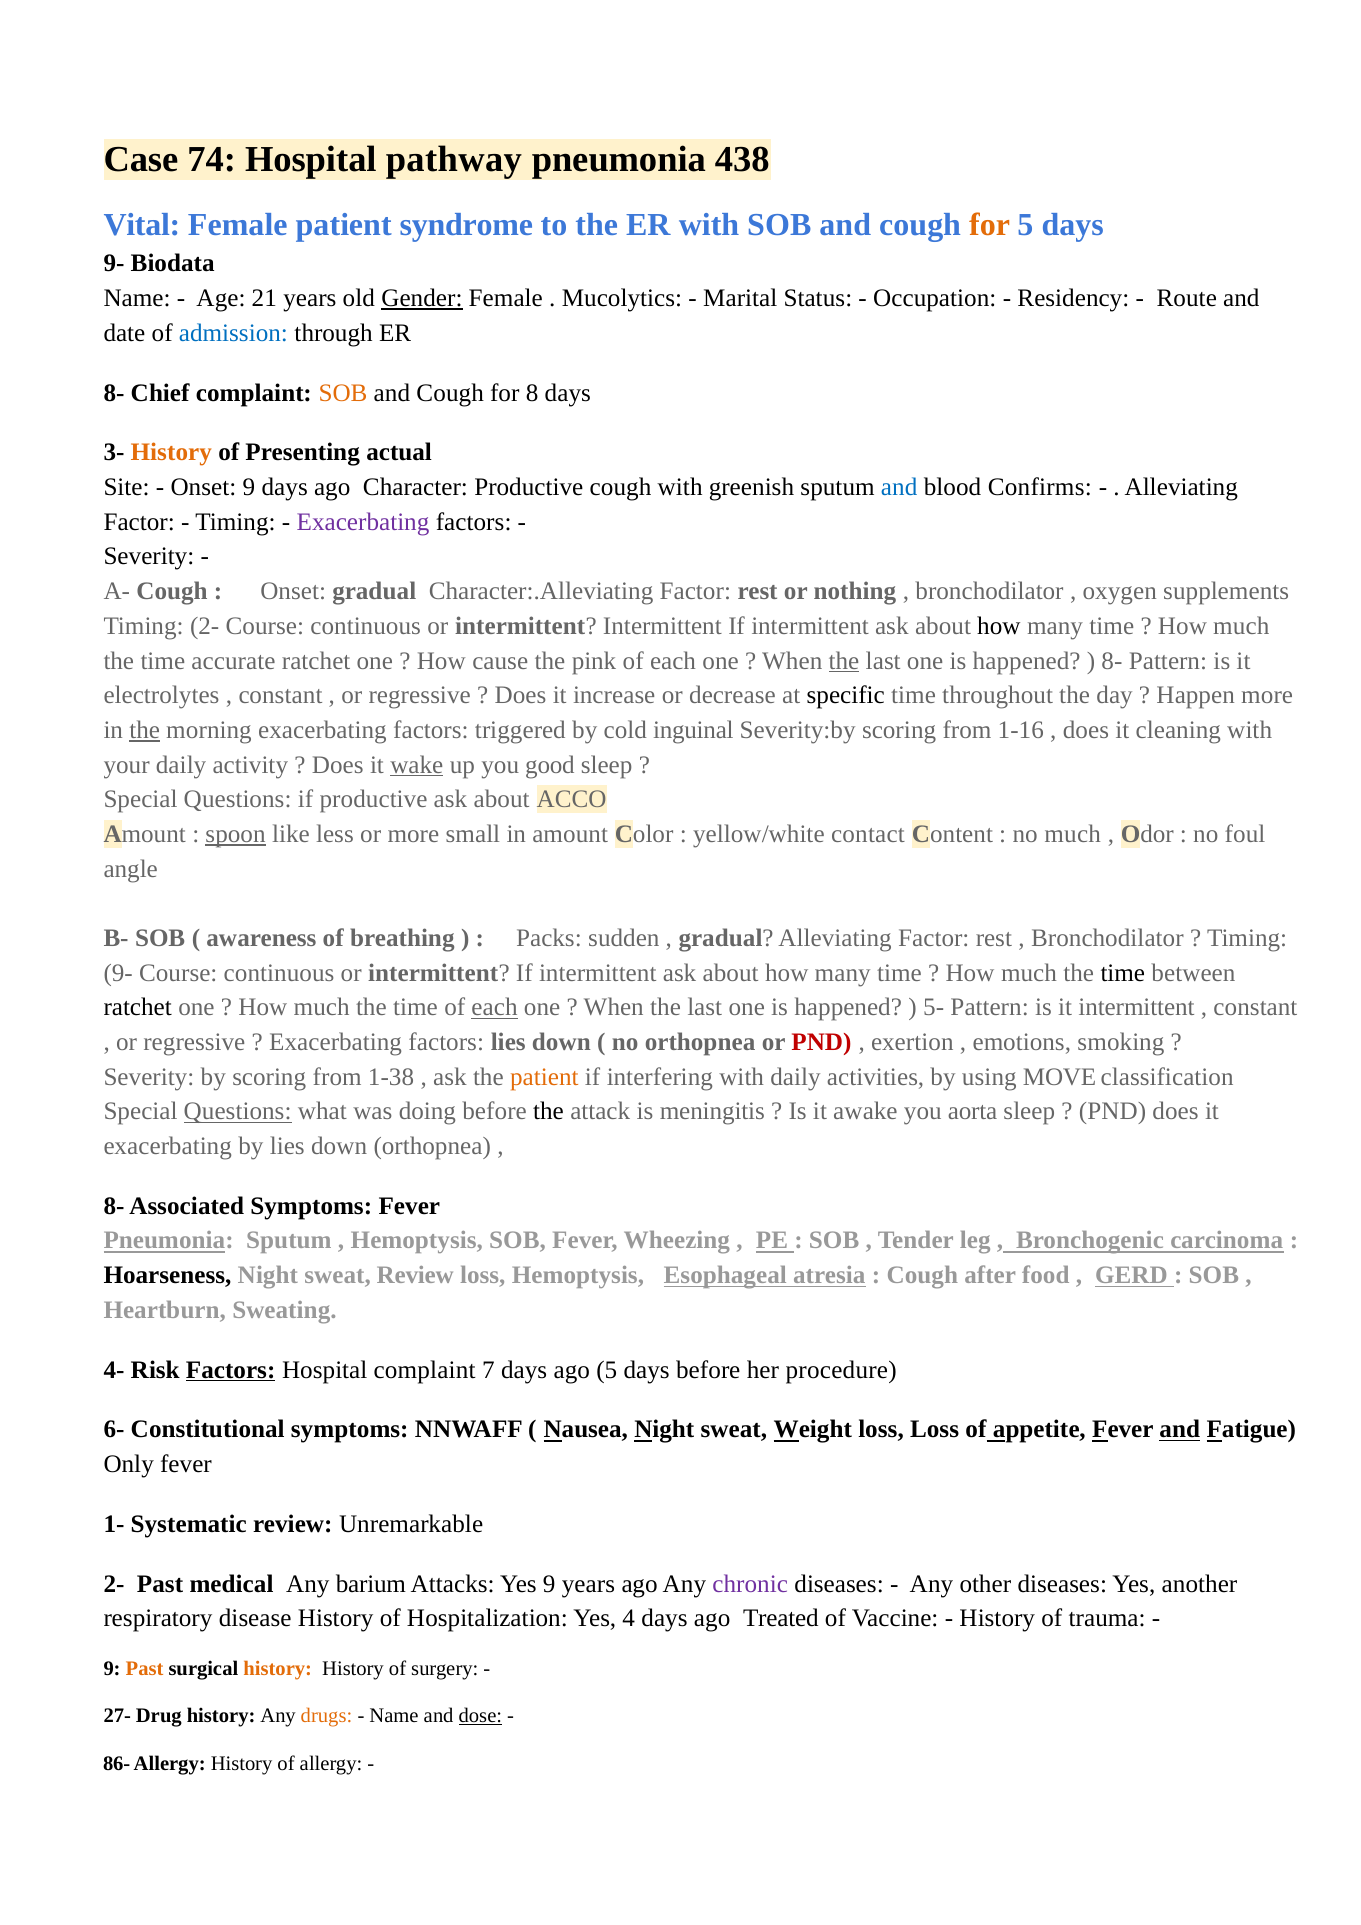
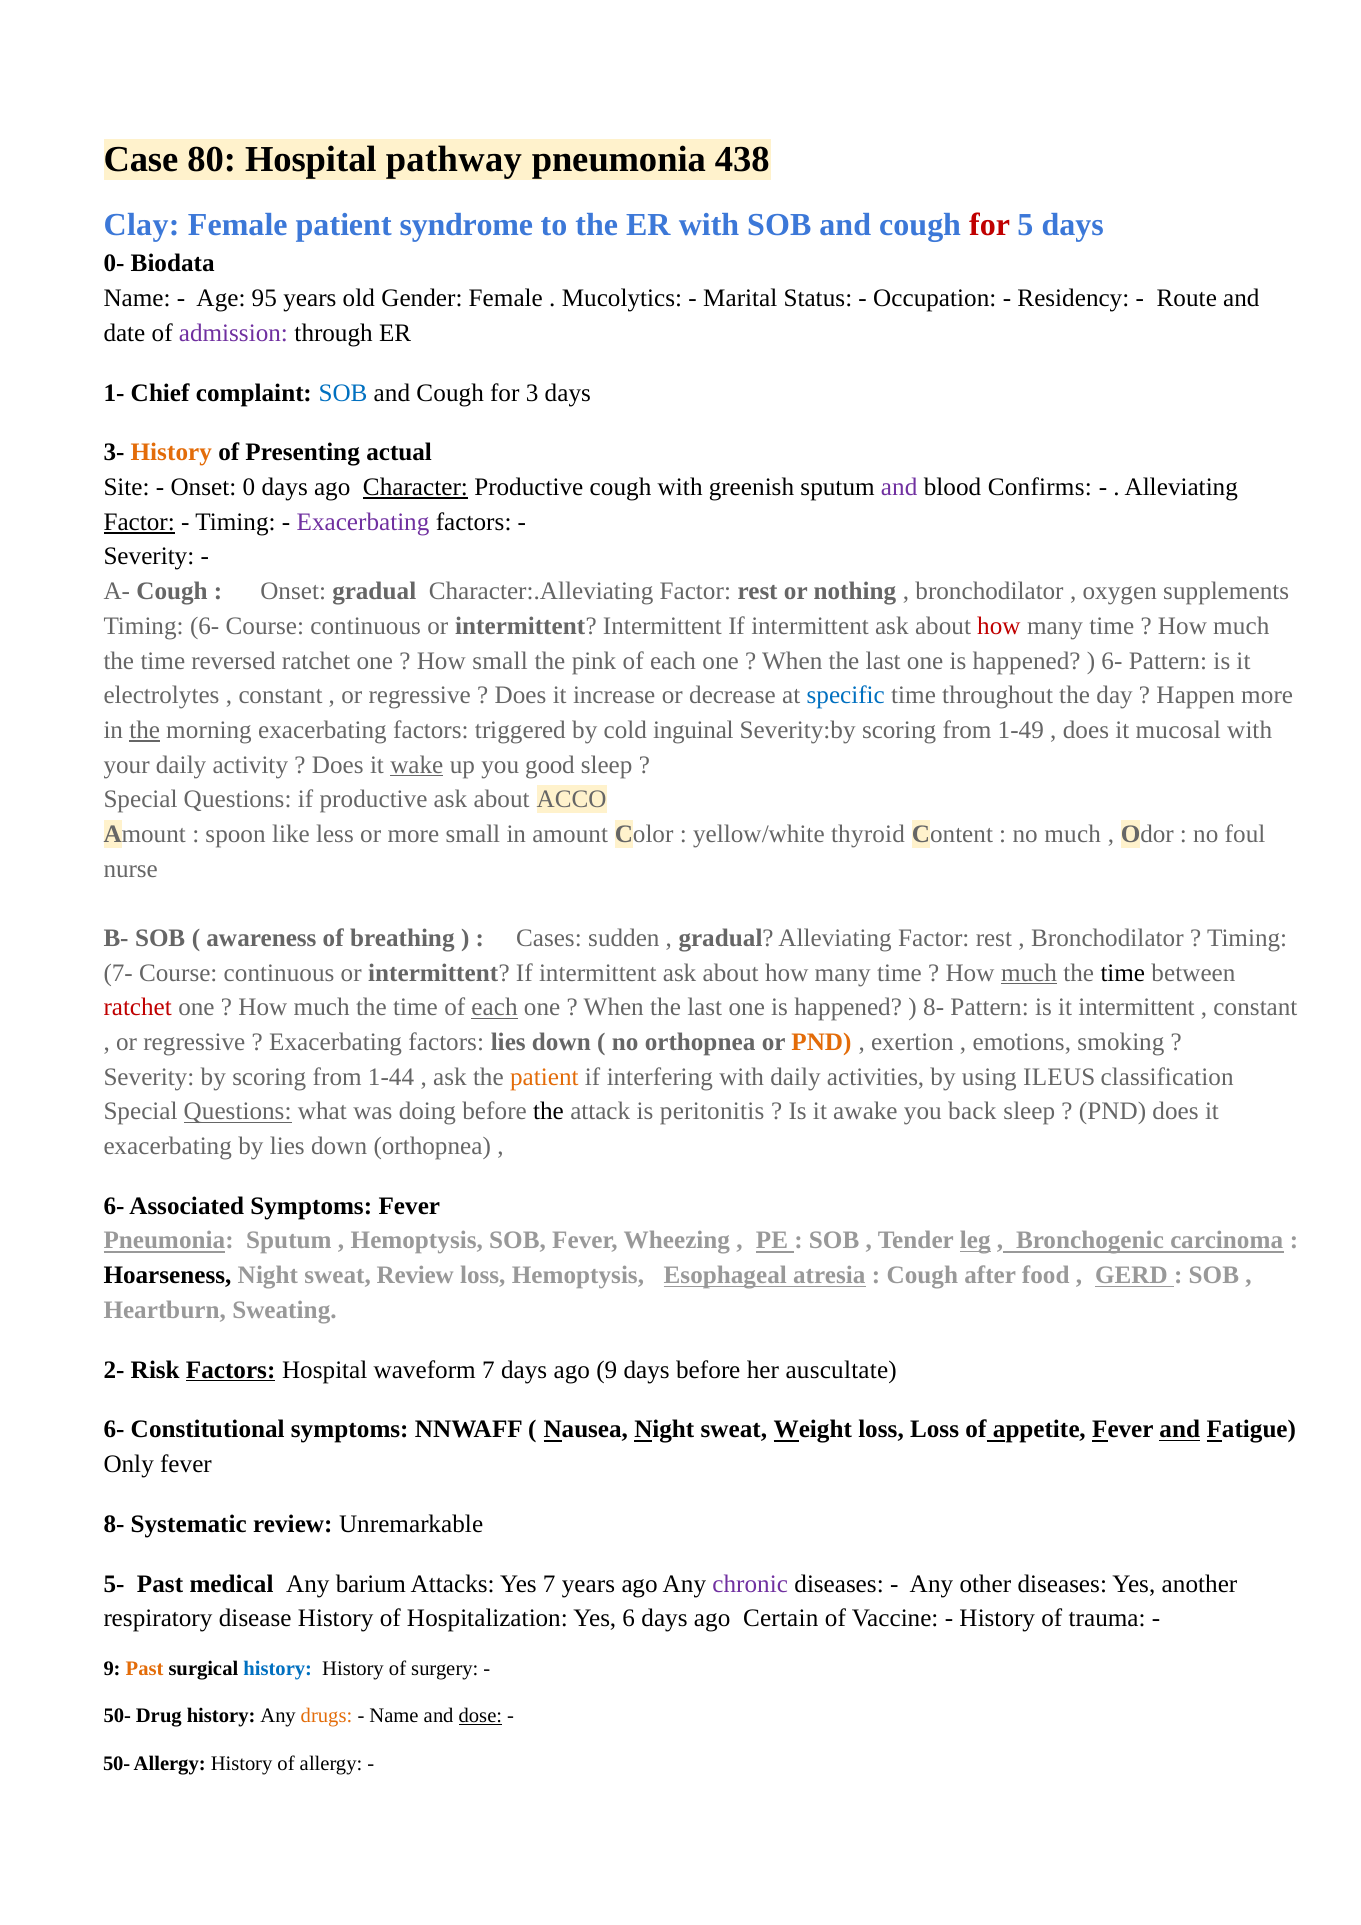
74: 74 -> 80 (212, 160)
Vital: Vital -> Clay (142, 225)
for colour: orange -> red (990, 225)
9-: 9- -> 0- (114, 264)
21: 21 -> 95 (264, 298)
Gender underline: present -> none (422, 298)
admission colour: blue -> purple (233, 333)
8-: 8- -> 1- (114, 393)
SOB colour: orange -> blue (343, 393)
8: 8 -> 3 (532, 393)
Onset 9: 9 -> 0 (249, 487)
Character underline: none -> present (415, 487)
and colour: blue -> purple (899, 487)
Factor underline: none -> present (139, 522)
Timing 2-: 2- -> 6- (205, 626)
how colour: black -> red (999, 626)
accurate: accurate -> reversed (234, 661)
How cause: cause -> small (500, 661)
the underline: present -> none (844, 661)
8-: 8- -> 6- (1112, 661)
specific colour: black -> blue (846, 695)
1-16: 1-16 -> 1-49 (1021, 730)
cleaning: cleaning -> mucosal (1178, 730)
spoon underline: present -> none (236, 834)
contact: contact -> thyroid (868, 834)
angle: angle -> nurse (131, 869)
Packs: Packs -> Cases (549, 938)
9-: 9- -> 7- (118, 973)
much underline: none -> present (1029, 973)
ratchet colour: black -> red (138, 1007)
5-: 5- -> 8- (934, 1007)
PND colour: red -> orange (821, 1042)
1-38: 1-38 -> 1-44 (391, 1077)
MOVE: MOVE -> ILEUS (1059, 1077)
meningitis: meningitis -> peritonitis (712, 1111)
aorta: aorta -> back (972, 1111)
8-: 8- -> 6- (114, 1206)
leg underline: none -> present (975, 1241)
4-: 4- -> 2- (114, 1370)
Hospital complaint: complaint -> waveform (425, 1370)
ago 5: 5 -> 9 (607, 1370)
procedure: procedure -> auscultate (841, 1370)
1-: 1- -> 8- (114, 1524)
2-: 2- -> 5- (114, 1584)
Yes 9: 9 -> 7 (549, 1584)
4: 4 -> 6 (629, 1619)
Treated: Treated -> Certain (781, 1619)
history colour: orange -> blue (278, 1668)
27-: 27- -> 50- (117, 1716)
86-: 86- -> 50- (117, 1763)
